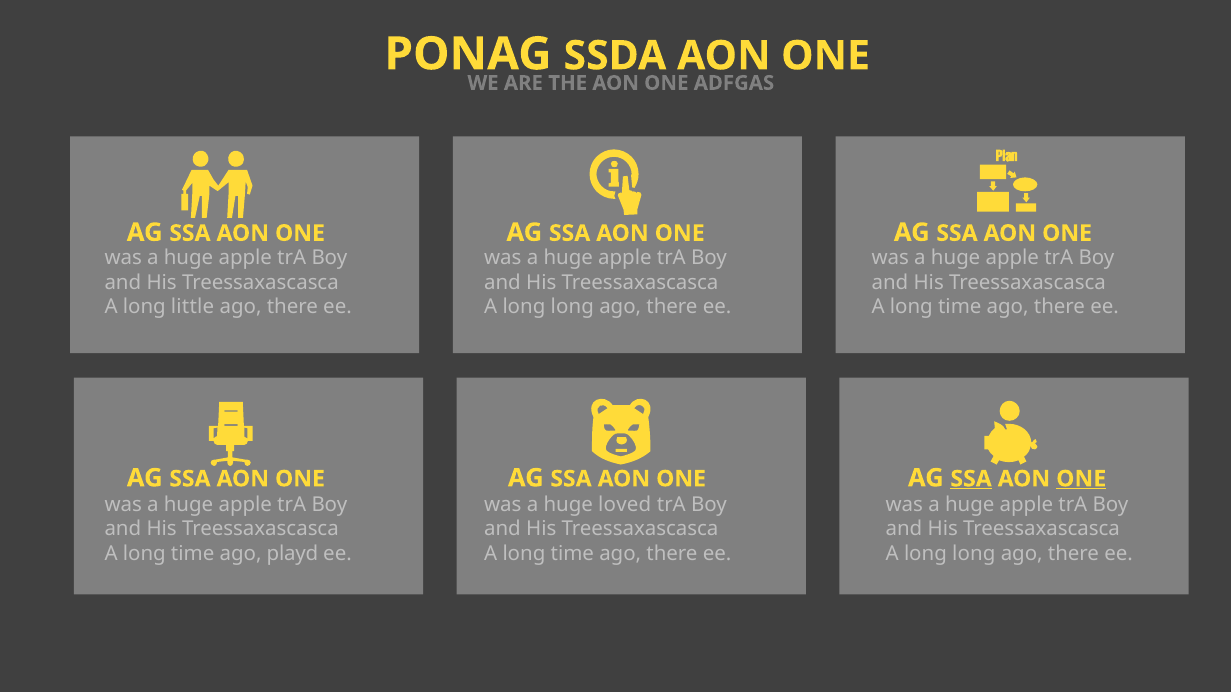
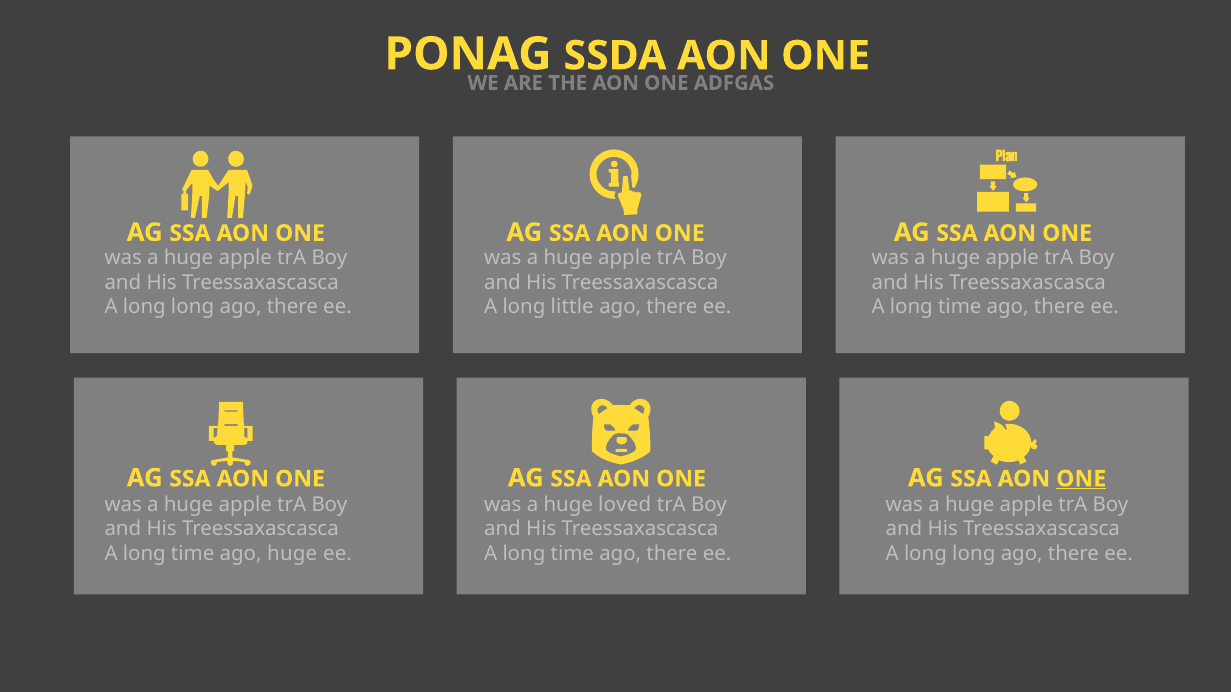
little: little -> long (193, 307)
long: long -> little (572, 307)
SSA underline: present -> none (971, 479)
ago playd: playd -> huge (292, 554)
